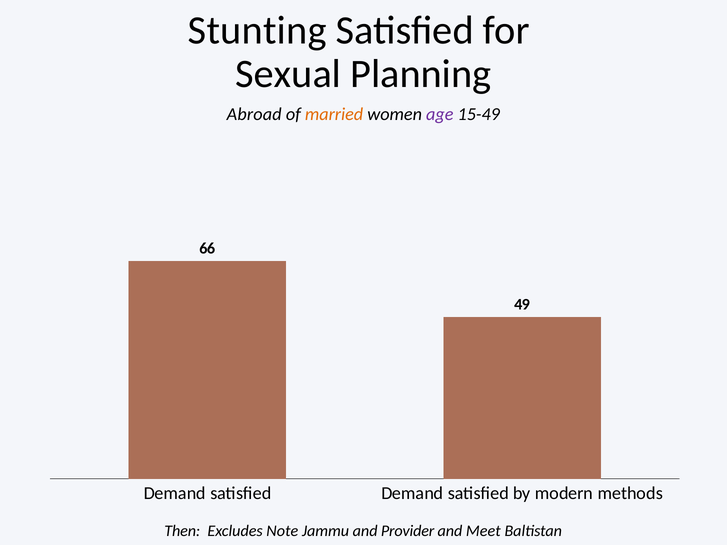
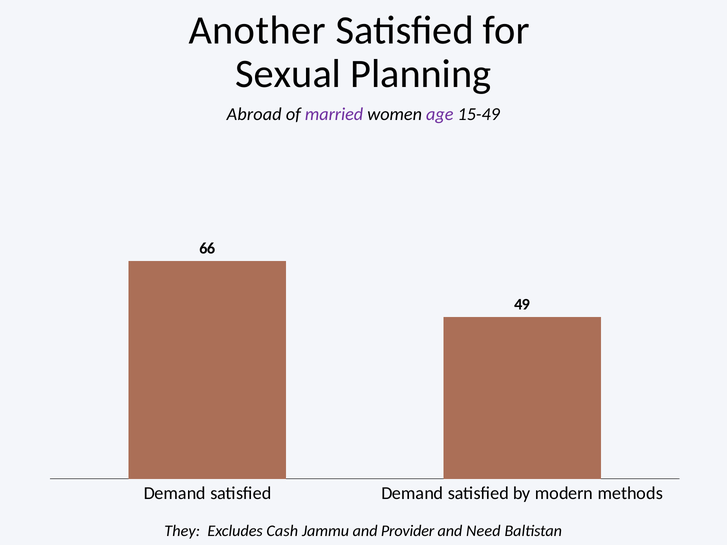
Stunting: Stunting -> Another (257, 31)
married colour: orange -> purple (334, 114)
Then: Then -> They (182, 531)
Note: Note -> Cash (282, 531)
Meet: Meet -> Need (483, 531)
